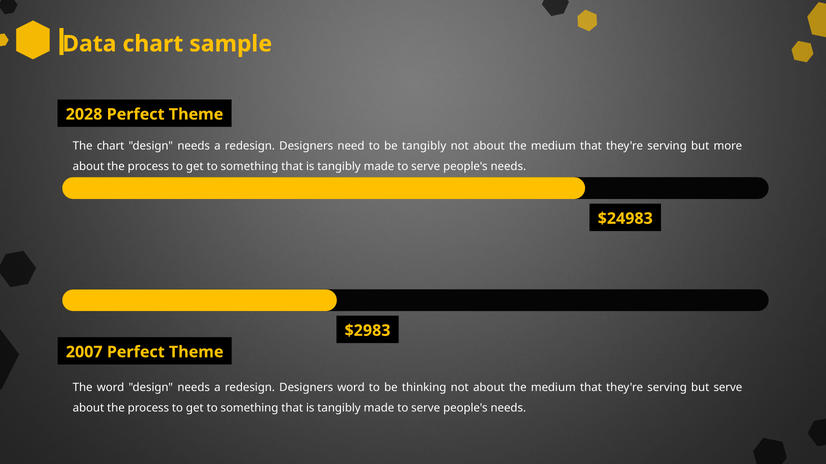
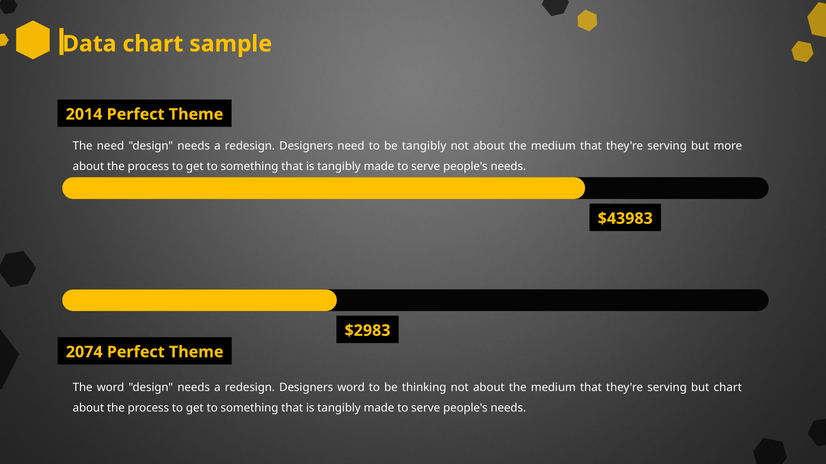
2028: 2028 -> 2014 (84, 114)
The chart: chart -> need (110, 146)
$24983: $24983 -> $43983 (625, 219)
2007: 2007 -> 2074 (84, 352)
but serve: serve -> chart (728, 388)
